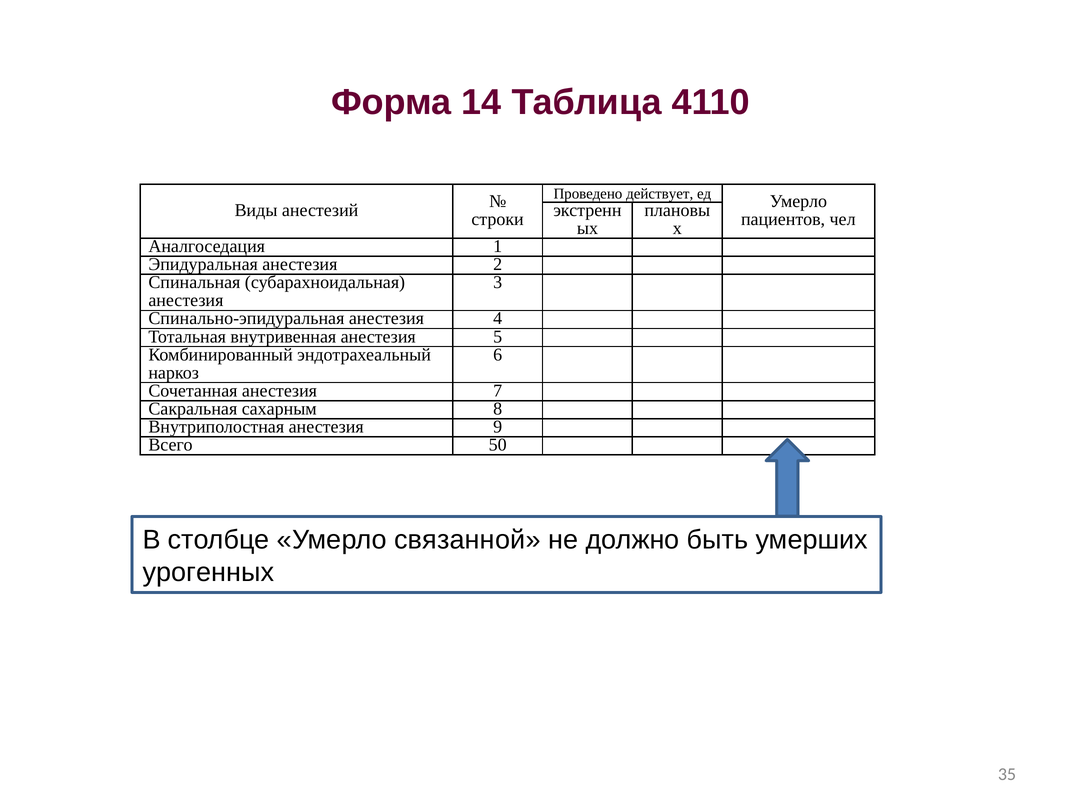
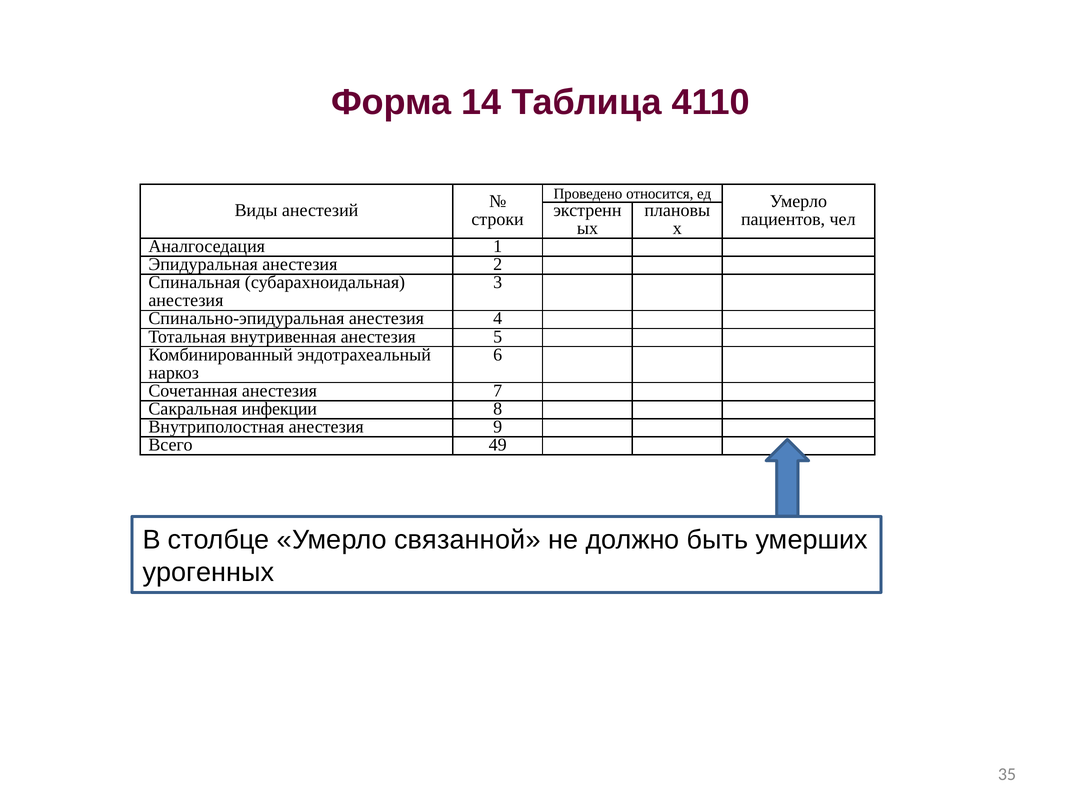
действует: действует -> относится (660, 194)
сахарным: сахарным -> инфекции (279, 409)
50: 50 -> 49 (498, 445)
